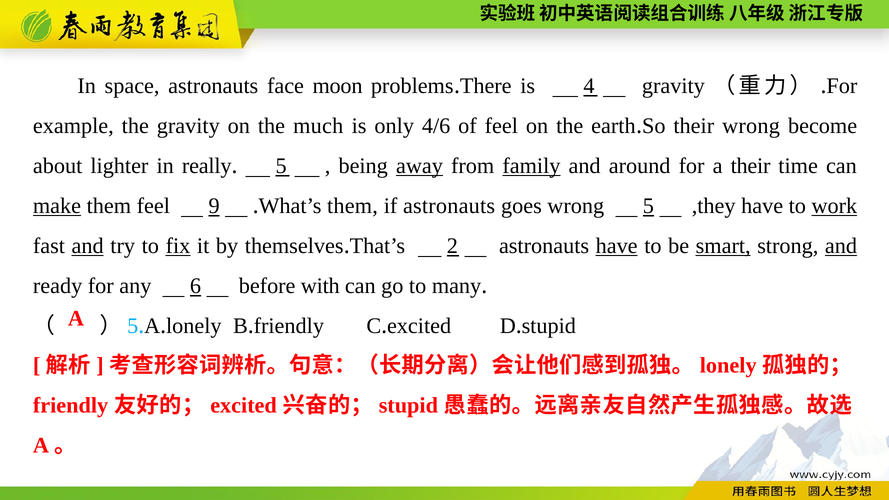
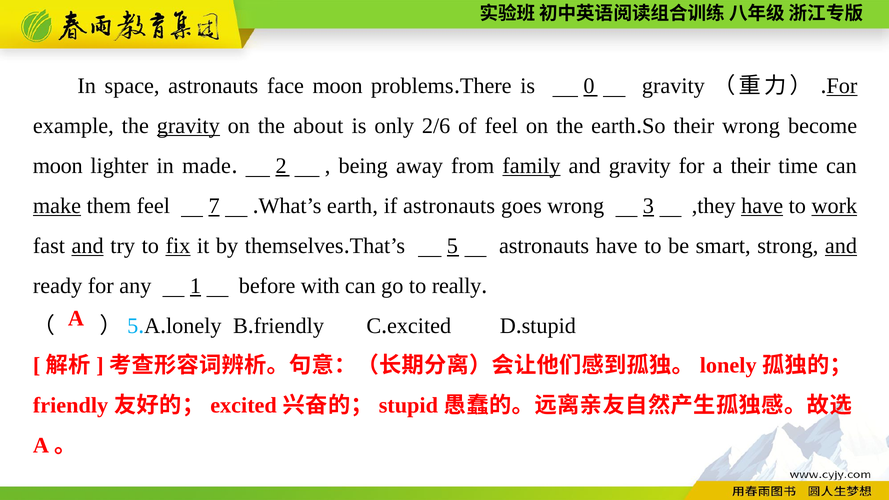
4: 4 -> 0 (589, 86)
For underline: none -> present (842, 86)
gravity underline: none -> present (188, 126)
much: much -> about (318, 126)
4/6: 4/6 -> 2/6 (436, 126)
about: about -> moon (58, 166)
really: really -> made (207, 166)
5: 5 -> 2 (281, 166)
away underline: present -> none (419, 166)
and around: around -> gravity (640, 166)
9: 9 -> 7 (214, 206)
them: them -> earth (352, 206)
wrong 5: 5 -> 3 (648, 206)
have underline: none -> present (762, 206)
2: 2 -> 5 (452, 246)
have underline: present -> none (617, 246)
smart underline: present -> none (723, 246)
6: 6 -> 1 (195, 286)
many: many -> really (457, 286)
